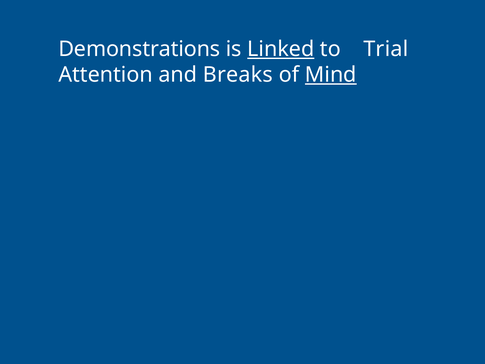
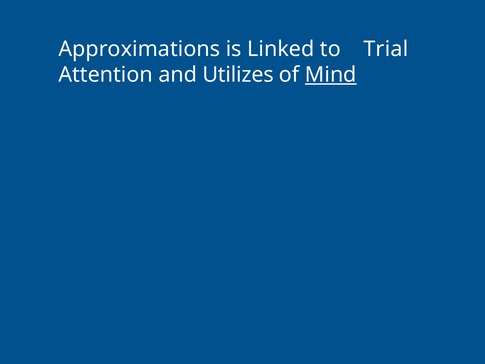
Demonstrations: Demonstrations -> Approximations (139, 49)
Linked underline: present -> none (281, 49)
Breaks: Breaks -> Utilizes (238, 75)
